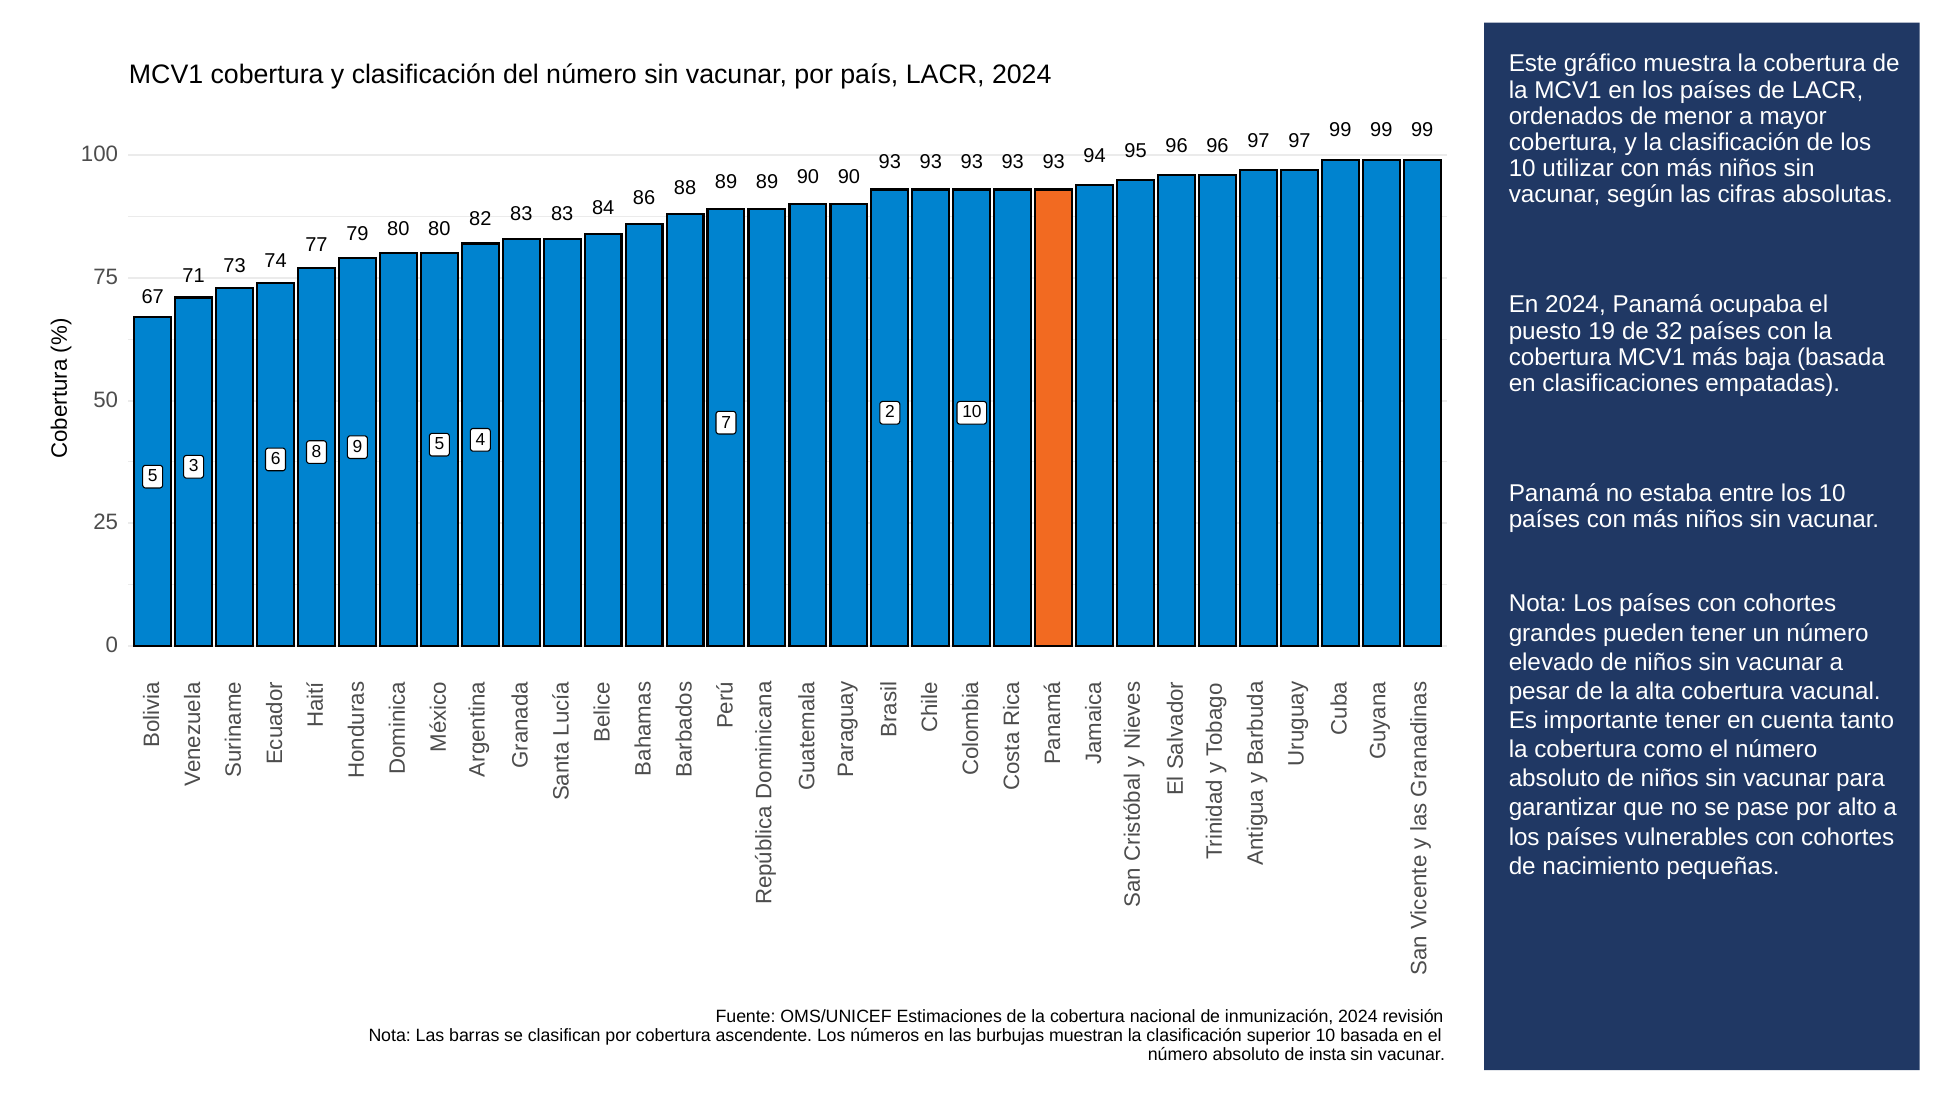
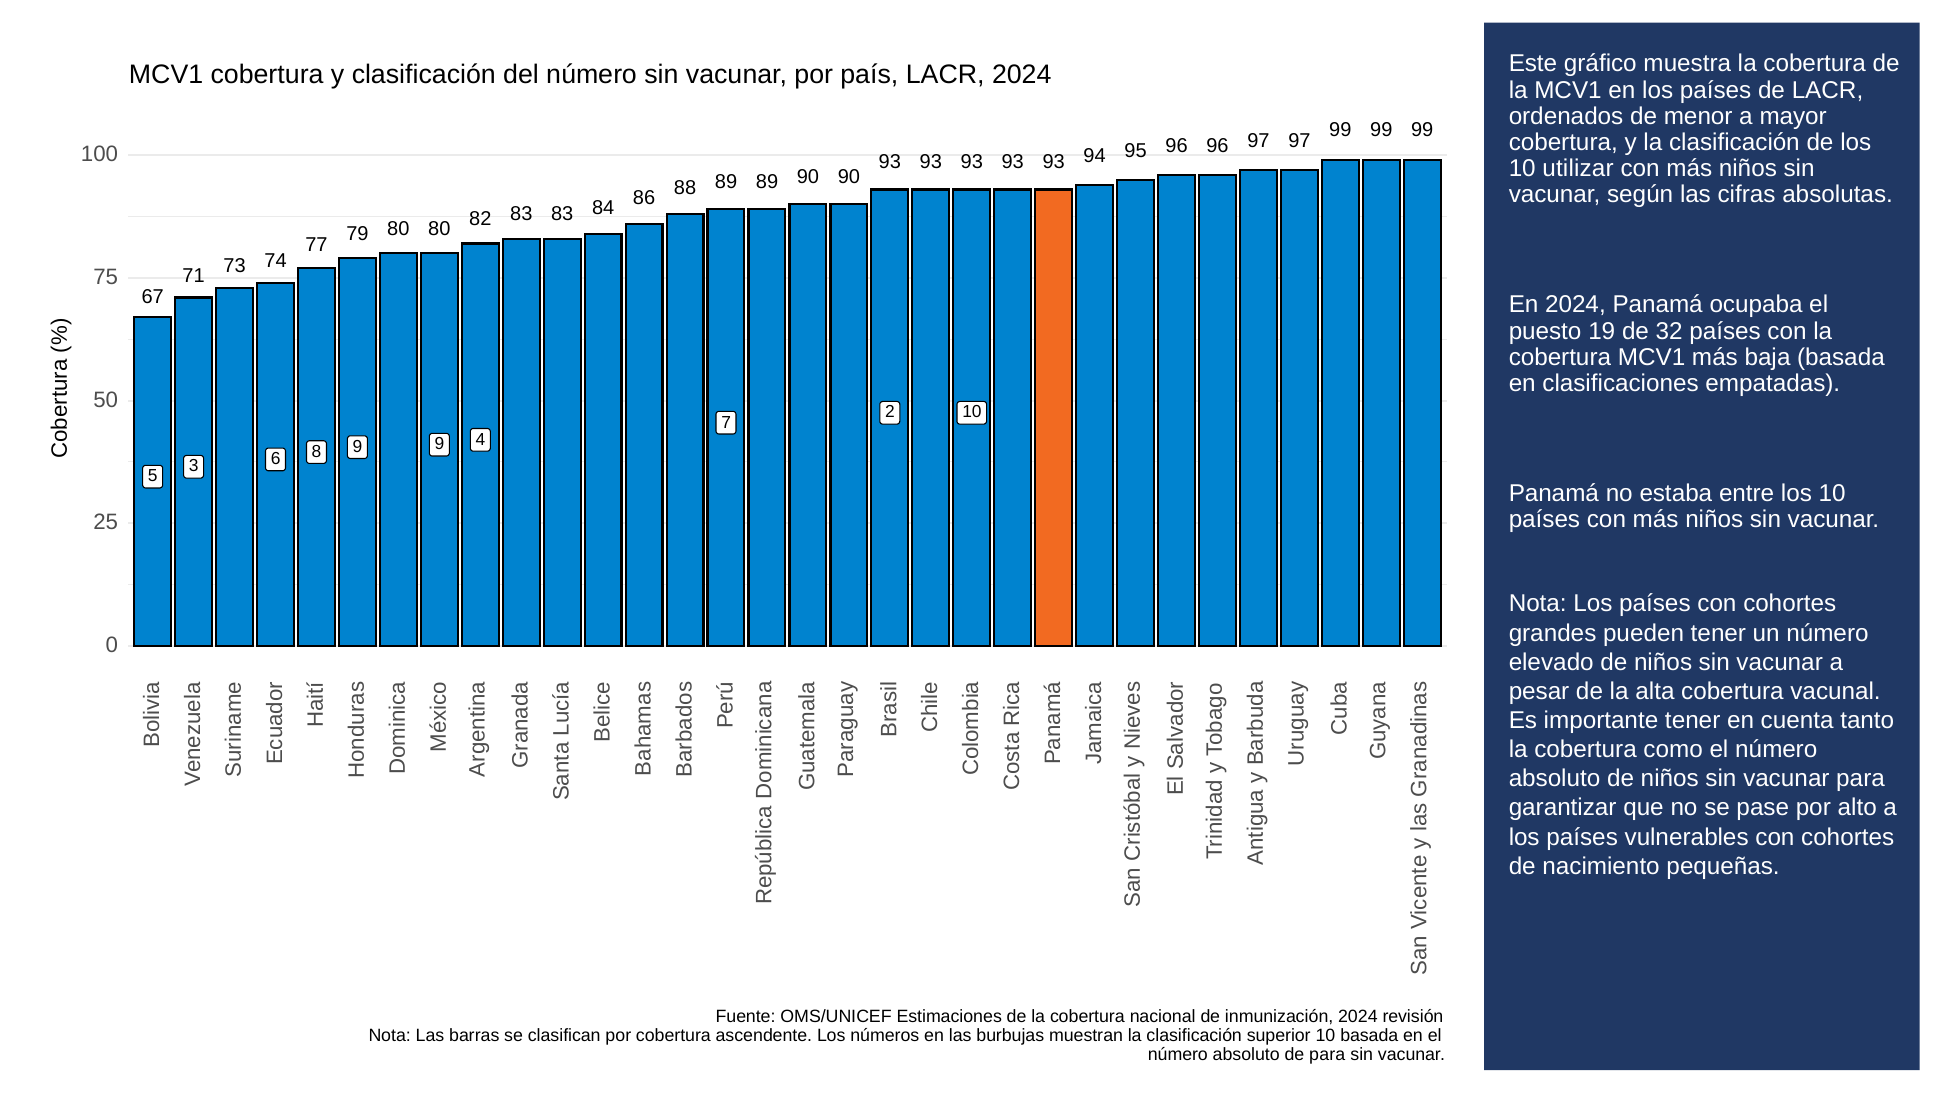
9 5: 5 -> 9 (439, 444)
de insta: insta -> para (1327, 1055)
